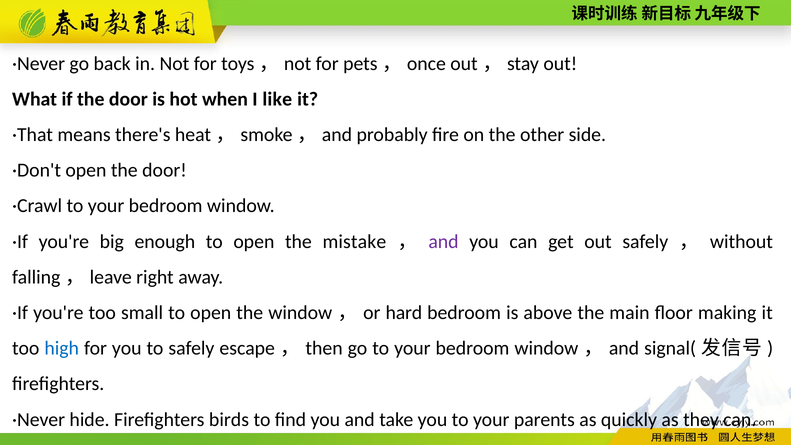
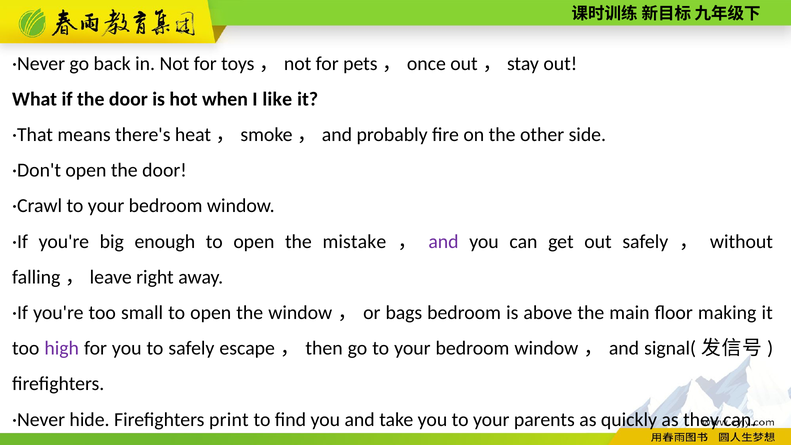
hard: hard -> bags (404, 313)
high colour: blue -> purple (62, 348)
birds: birds -> print (229, 419)
